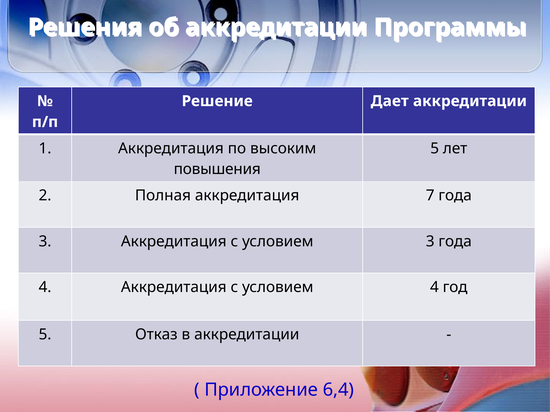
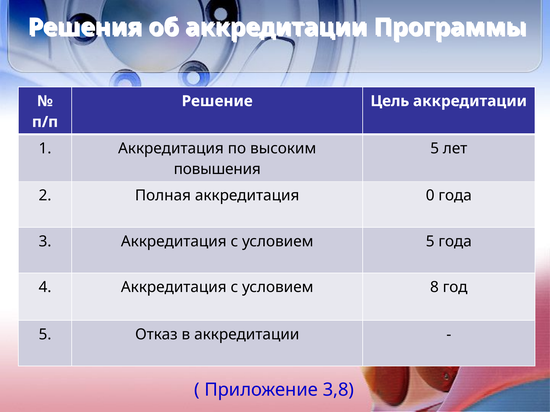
Дает: Дает -> Цель (390, 101)
7: 7 -> 0 (430, 196)
условием 3: 3 -> 5 (430, 242)
условием 4: 4 -> 8 (434, 288)
6,4: 6,4 -> 3,8 (338, 390)
